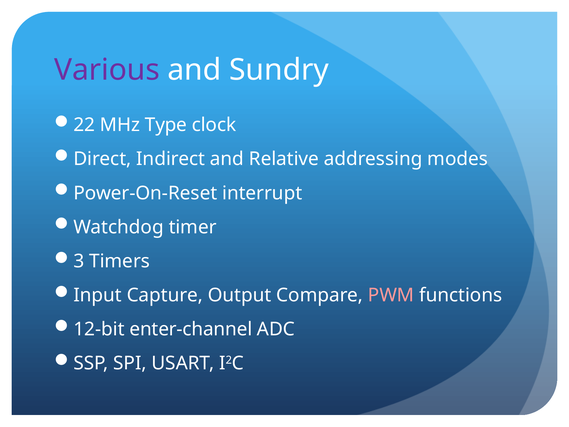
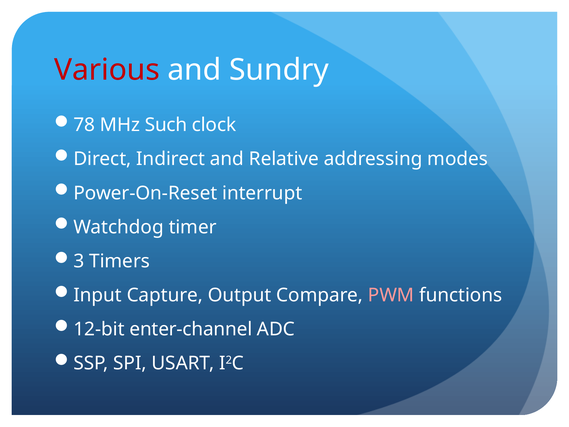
Various colour: purple -> red (107, 70)
22: 22 -> 78 (84, 125)
Type: Type -> Such (166, 125)
